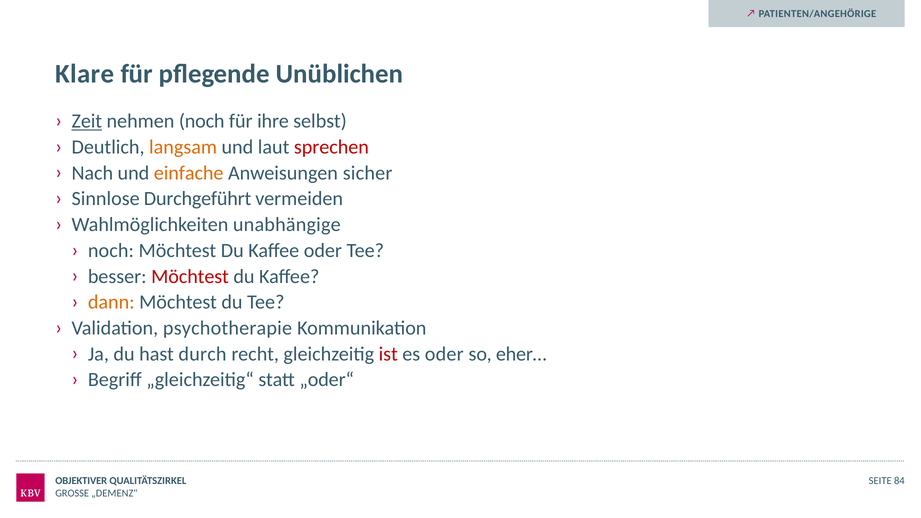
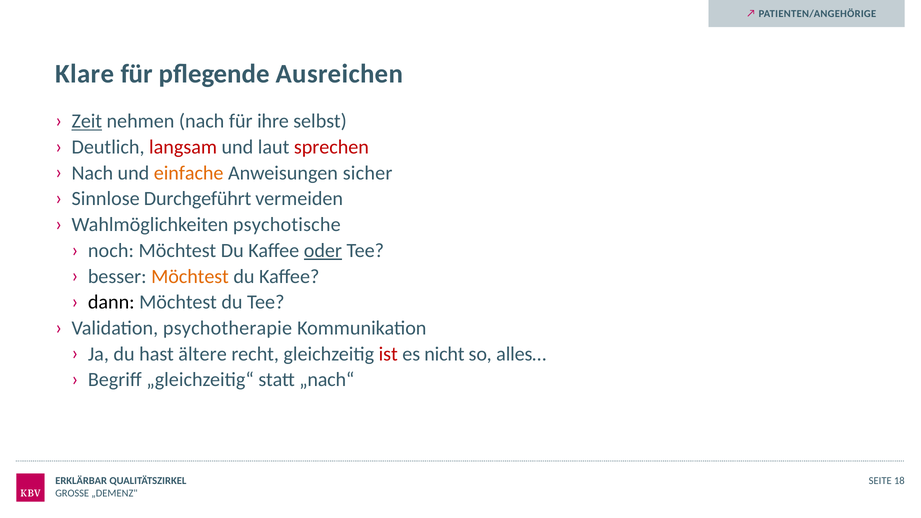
Unüblichen: Unüblichen -> Ausreichen (339, 74)
nehmen noch: noch -> nach (202, 121)
langsam colour: orange -> red (183, 147)
unabhängige: unabhängige -> psychotische (287, 225)
oder underline: none -> present (323, 251)
Möchtest colour: red -> orange (190, 276)
dann colour: orange -> black (111, 302)
durch: durch -> ältere (203, 354)
es oder: oder -> nicht (444, 354)
eher…: eher… -> alles… (521, 354)
„oder“: „oder“ -> „nach“ (327, 380)
OBJEKTIVER: OBJEKTIVER -> ERKLÄRBAR (81, 481)
84: 84 -> 18 (899, 481)
